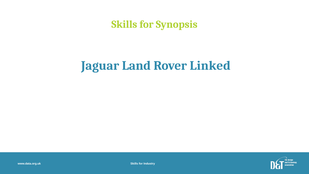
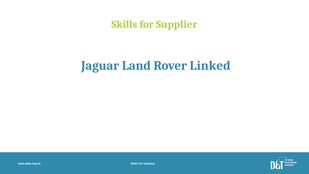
Synopsis: Synopsis -> Supplier (177, 24)
